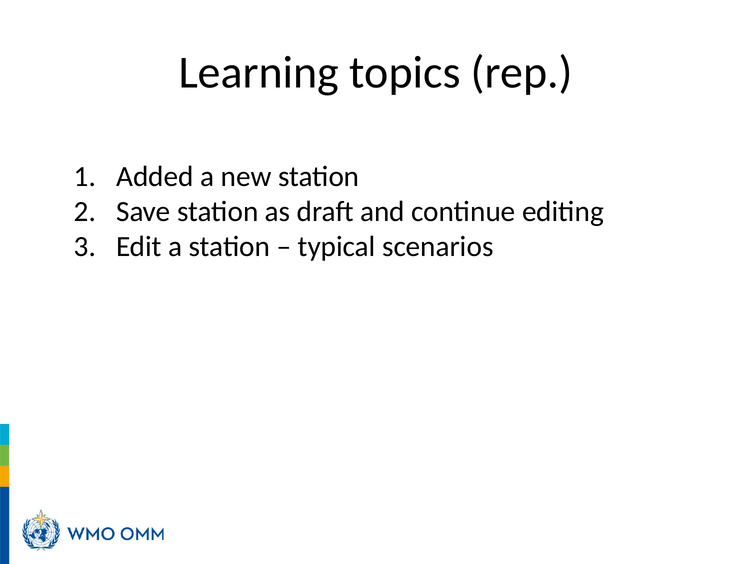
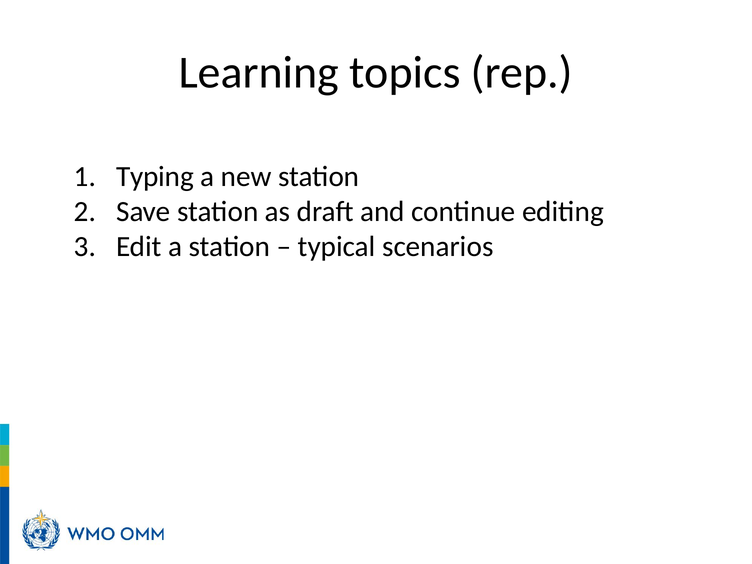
Added: Added -> Typing (155, 177)
